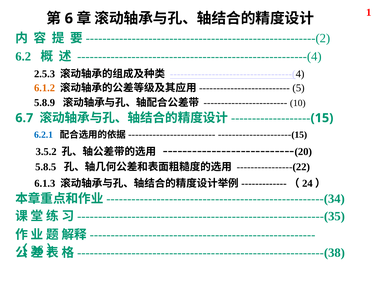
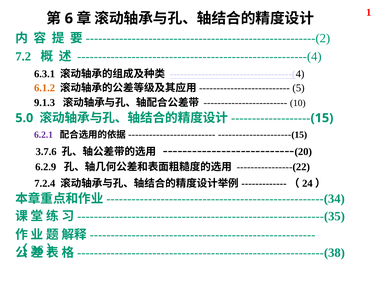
6.2: 6.2 -> 7.2 (23, 56)
2.5.3: 2.5.3 -> 6.3.1 (45, 74)
5.8.9: 5.8.9 -> 9.1.3 (45, 103)
6.7: 6.7 -> 5.0 (24, 118)
6.2.1 colour: blue -> purple (43, 135)
3.5.2: 3.5.2 -> 3.7.6 (46, 152)
5.8.5: 5.8.5 -> 6.2.9 (46, 167)
6.1.3: 6.1.3 -> 7.2.4 (45, 183)
